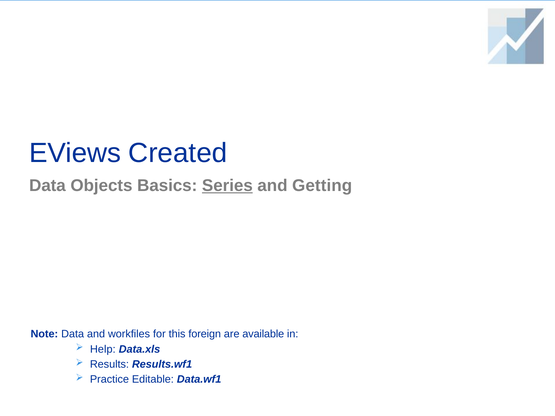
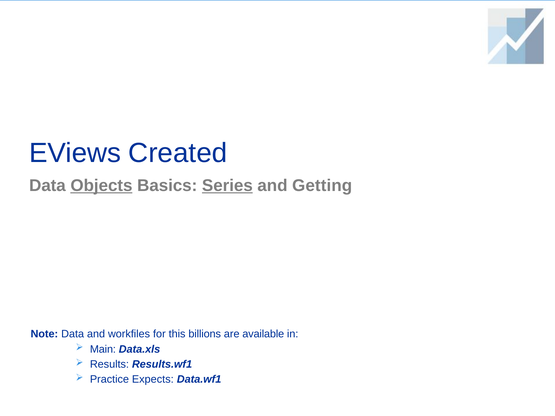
Objects underline: none -> present (101, 186)
foreign: foreign -> billions (205, 334)
Help: Help -> Main (103, 349)
Editable: Editable -> Expects (153, 380)
